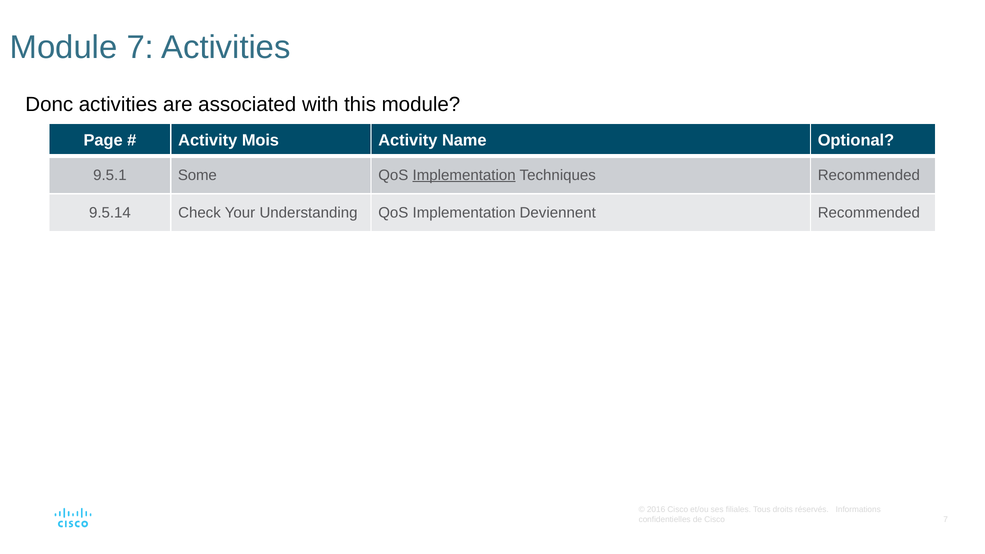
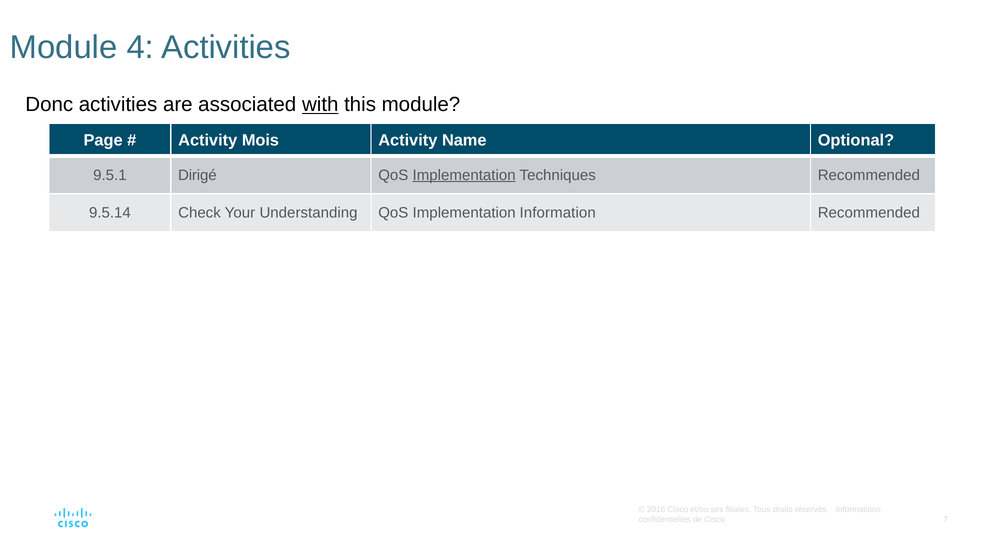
Module 7: 7 -> 4 (140, 48)
with underline: none -> present (320, 105)
Some: Some -> Dirigé (197, 175)
Deviennent: Deviennent -> Information (558, 213)
